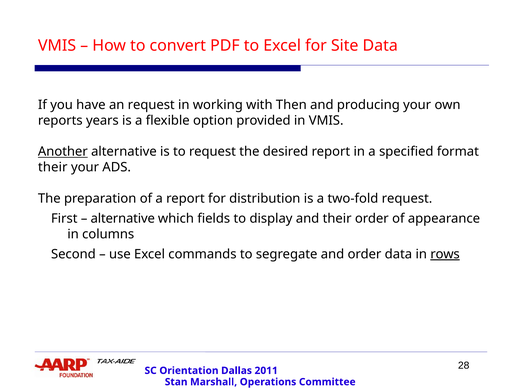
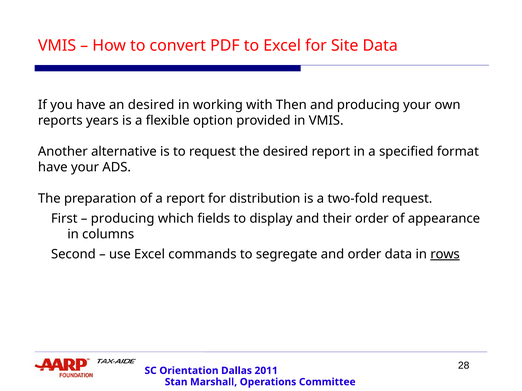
an request: request -> desired (151, 105)
Another underline: present -> none (63, 152)
their: their -> have (53, 168)
alternative: alternative -> producing (123, 219)
